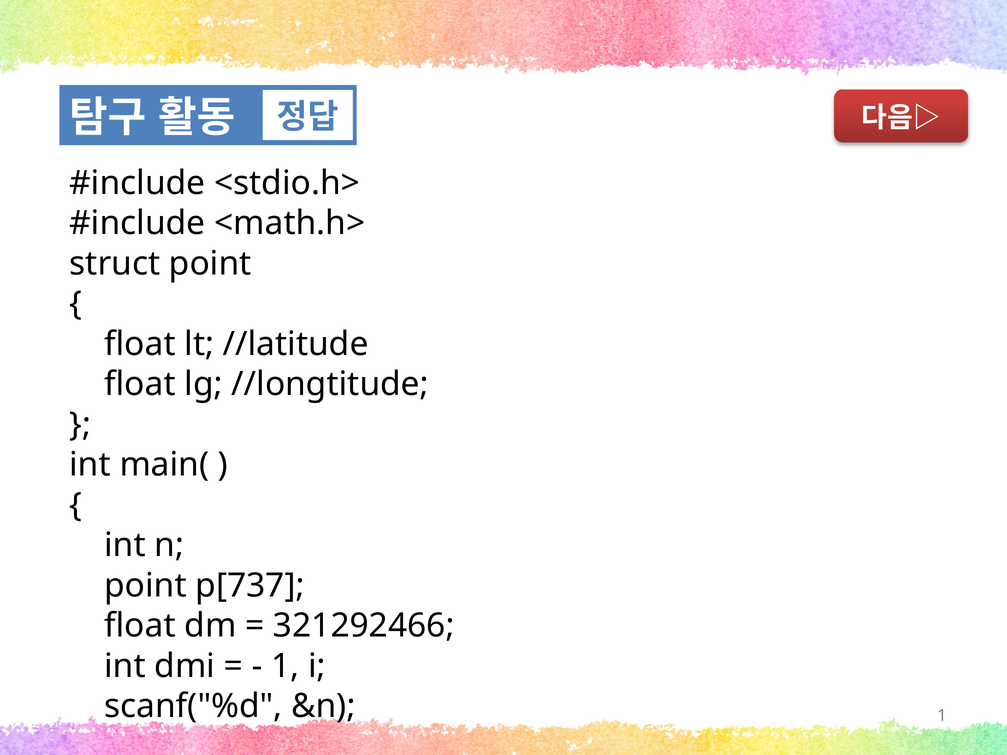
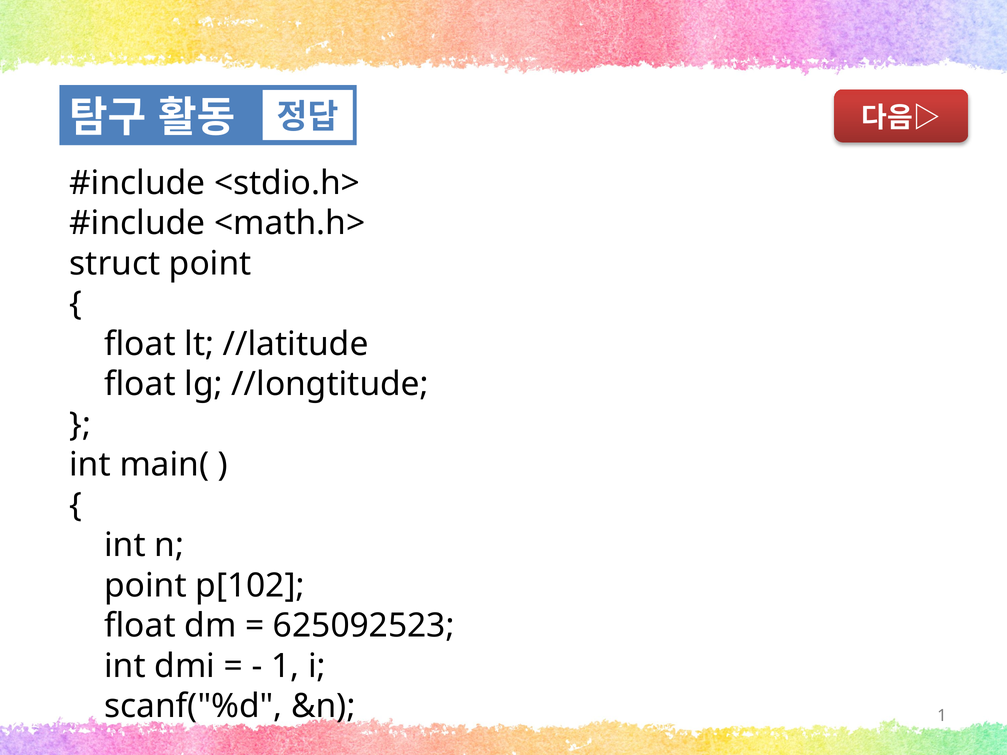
p[737: p[737 -> p[102 (250, 586)
321292466: 321292466 -> 625092523 (364, 626)
